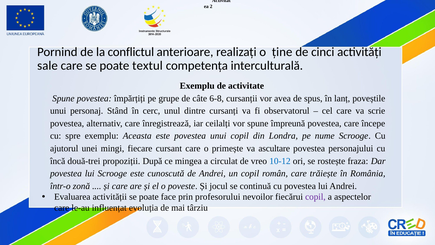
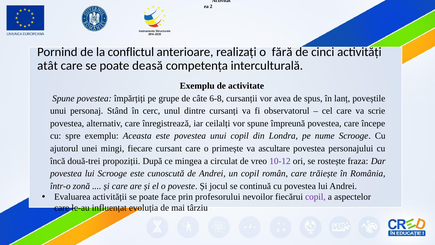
ține: ține -> fără (282, 52)
sale: sale -> atât (48, 66)
textul: textul -> deasă (147, 66)
10-12 colour: blue -> purple (280, 161)
